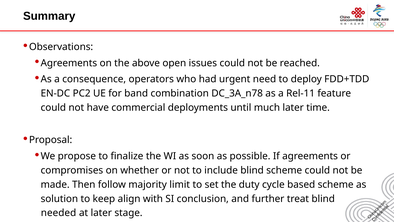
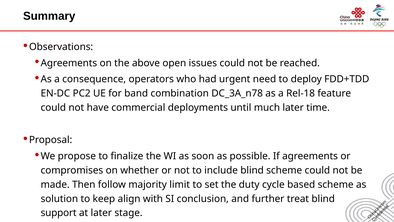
Rel-11: Rel-11 -> Rel-18 (301, 93)
needed: needed -> support (59, 213)
